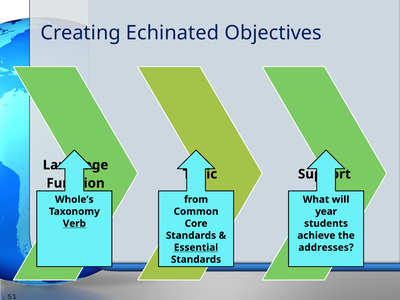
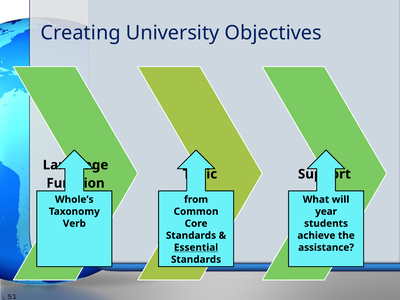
Echinated: Echinated -> University (173, 33)
Verb underline: present -> none (74, 224)
addresses: addresses -> assistance (326, 248)
